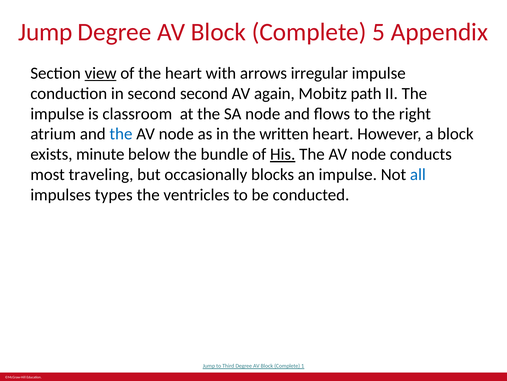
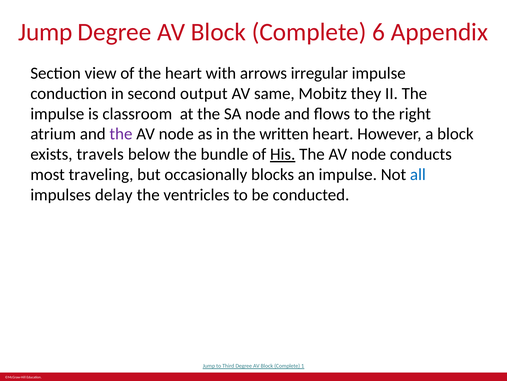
5: 5 -> 6 (379, 32)
view underline: present -> none (101, 73)
second second: second -> output (204, 93)
again: again -> same (274, 93)
path: path -> they (366, 93)
the colour: blue -> purple (121, 134)
minute: minute -> travels (100, 154)
types: types -> delay (114, 195)
